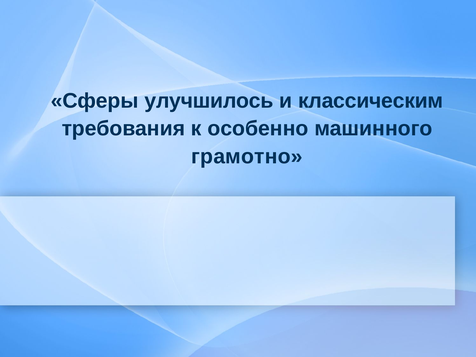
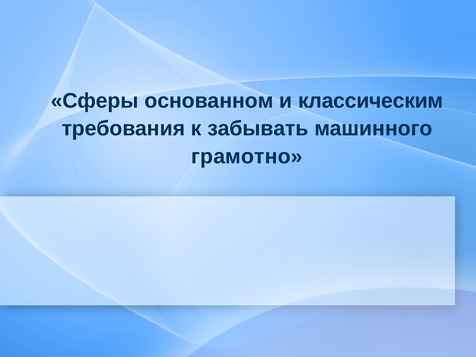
улучшилось: улучшилось -> основанном (209, 101)
особенно: особенно -> забывать (258, 129)
